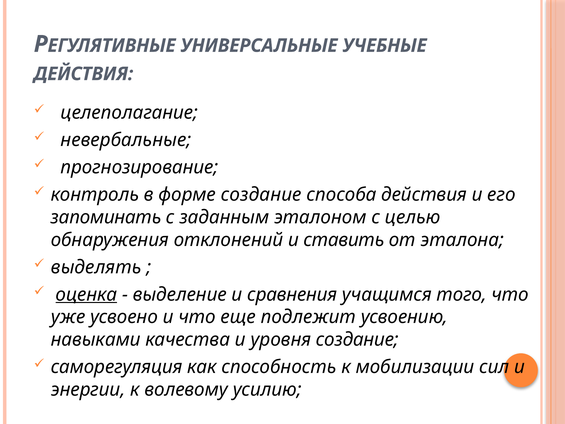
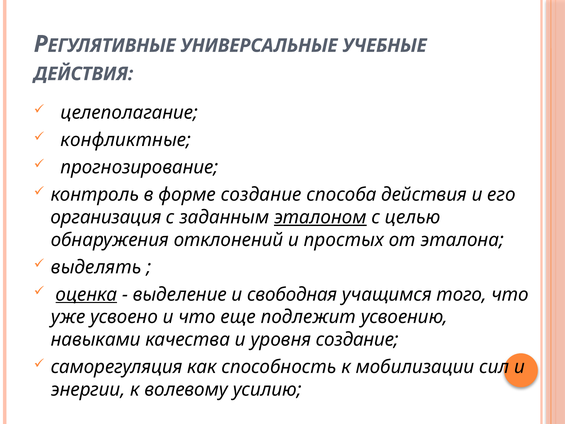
невербальные: невербальные -> конфликтные (126, 140)
запоминать: запоминать -> организация (106, 217)
эталоном underline: none -> present (320, 217)
ставить: ставить -> простых (344, 240)
сравнения: сравнения -> свободная (292, 294)
